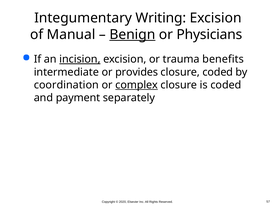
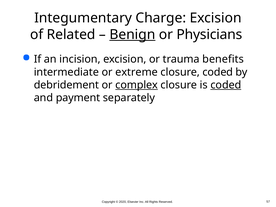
Writing: Writing -> Charge (161, 18)
Manual: Manual -> Related (71, 35)
incision underline: present -> none (80, 59)
provides: provides -> extreme (137, 72)
coordination: coordination -> debridement (66, 85)
coded underline: none -> present (226, 85)
